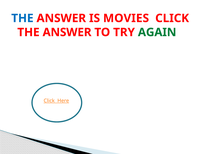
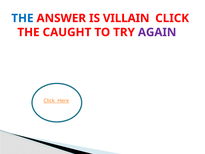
MOVIES: MOVIES -> VILLAIN (126, 18)
ANSWER: ANSWER -> CAUGHT (67, 32)
AGAIN colour: green -> purple (157, 32)
